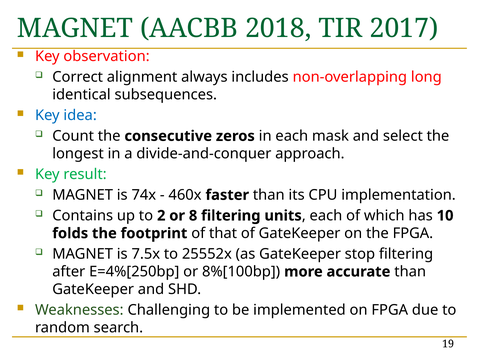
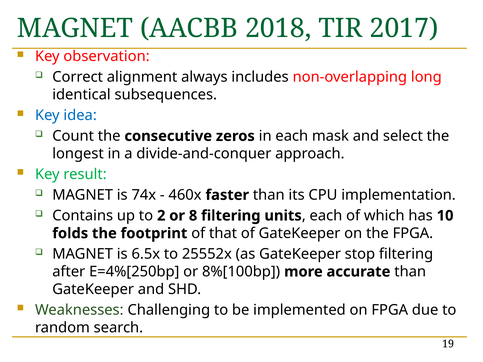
7.5x: 7.5x -> 6.5x (146, 254)
